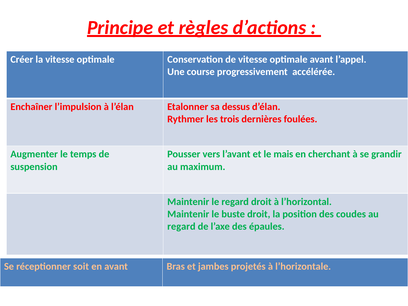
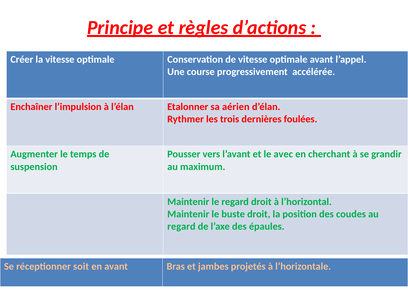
dessus: dessus -> aérien (236, 107)
mais: mais -> avec (283, 154)
